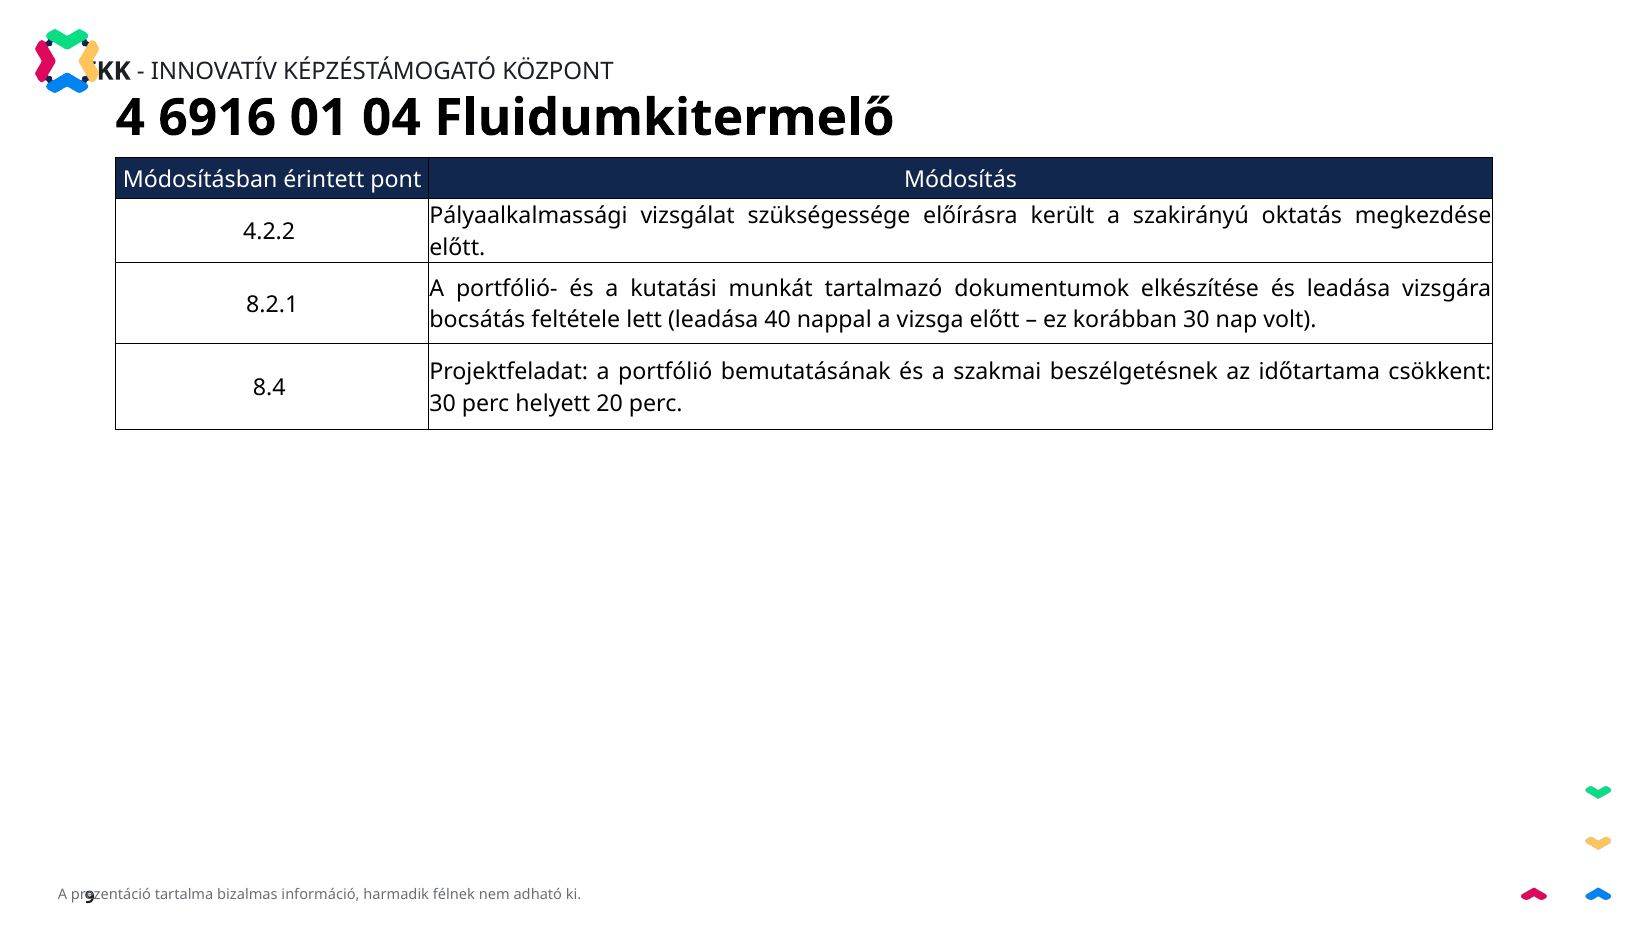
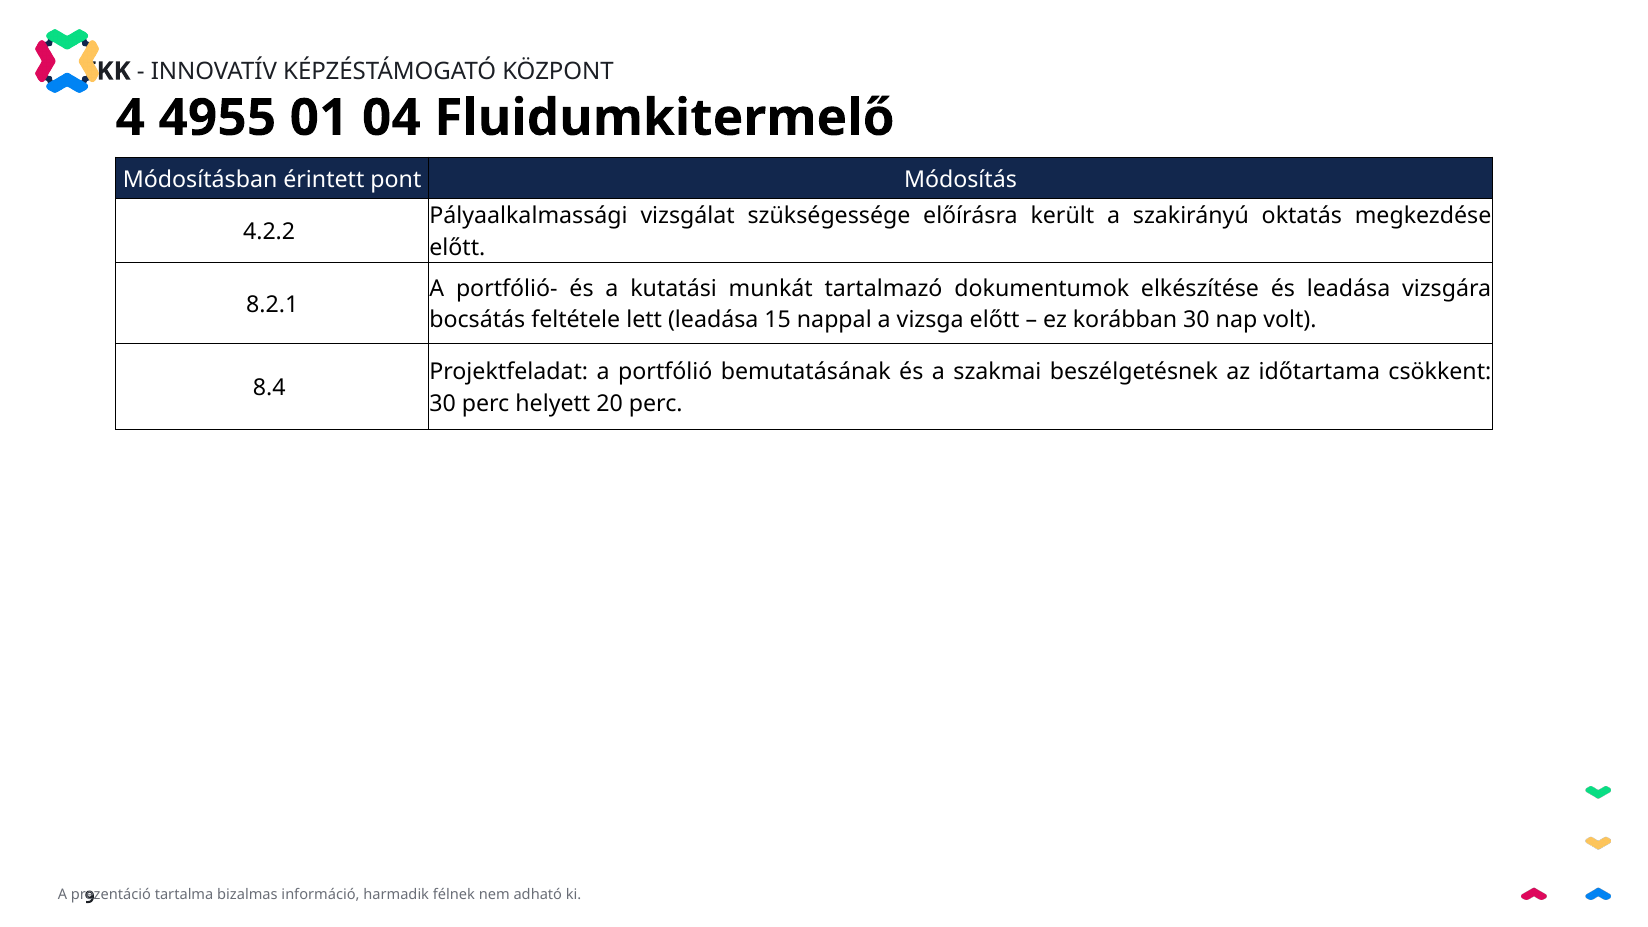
6916: 6916 -> 4955 (217, 118)
40: 40 -> 15 (778, 320)
